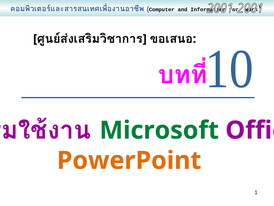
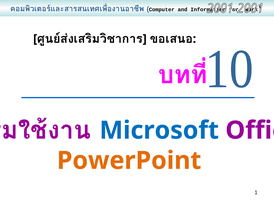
Microsoft colour: green -> blue (159, 130)
